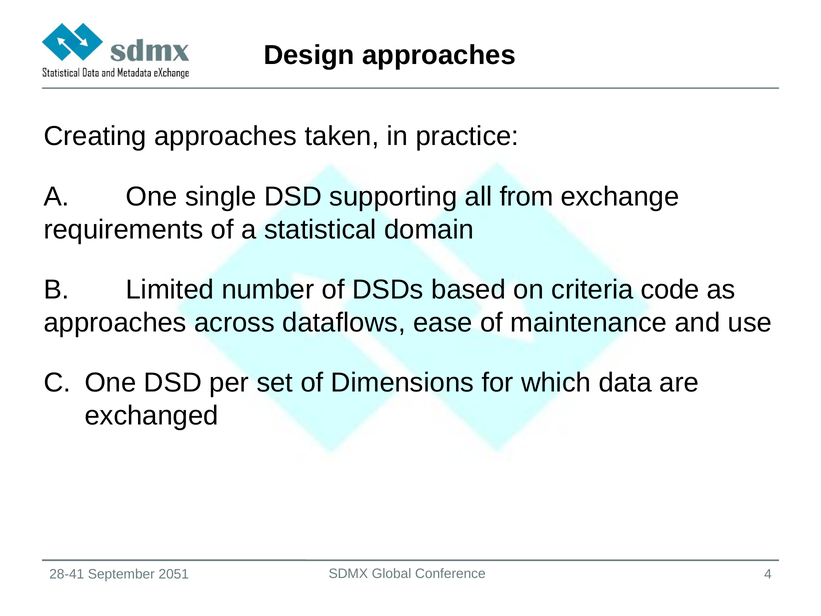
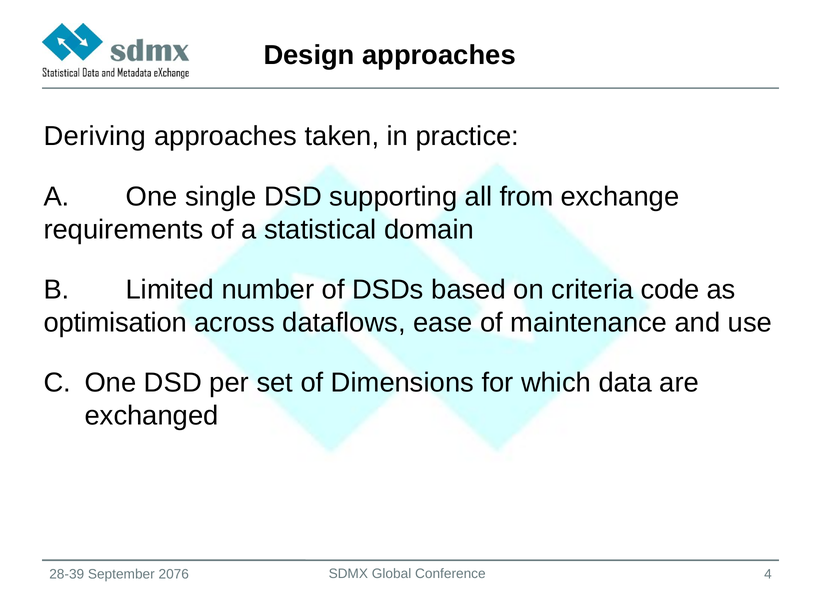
Creating: Creating -> Deriving (95, 136)
approaches: approaches -> optimisation (115, 322)
28-41: 28-41 -> 28-39 (67, 574)
2051: 2051 -> 2076 (174, 574)
